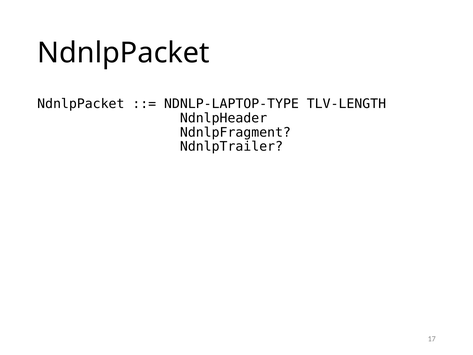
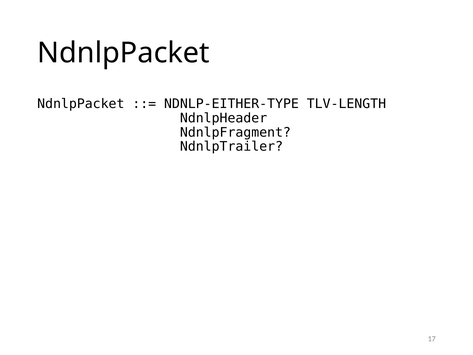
NDNLP-LAPTOP-TYPE: NDNLP-LAPTOP-TYPE -> NDNLP-EITHER-TYPE (231, 104)
